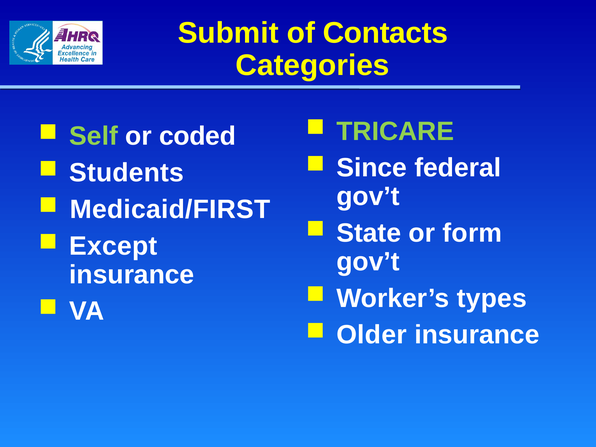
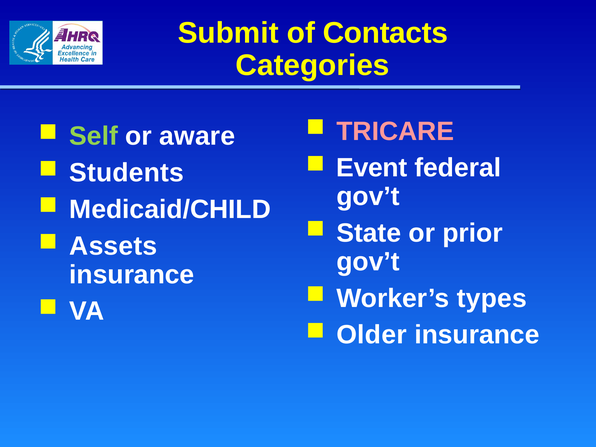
TRICARE colour: light green -> pink (395, 131)
coded: coded -> aware (197, 136)
Since: Since -> Event (372, 168)
Medicaid/FIRST: Medicaid/FIRST -> Medicaid/CHILD (170, 209)
form: form -> prior (473, 233)
Except: Except -> Assets (113, 246)
